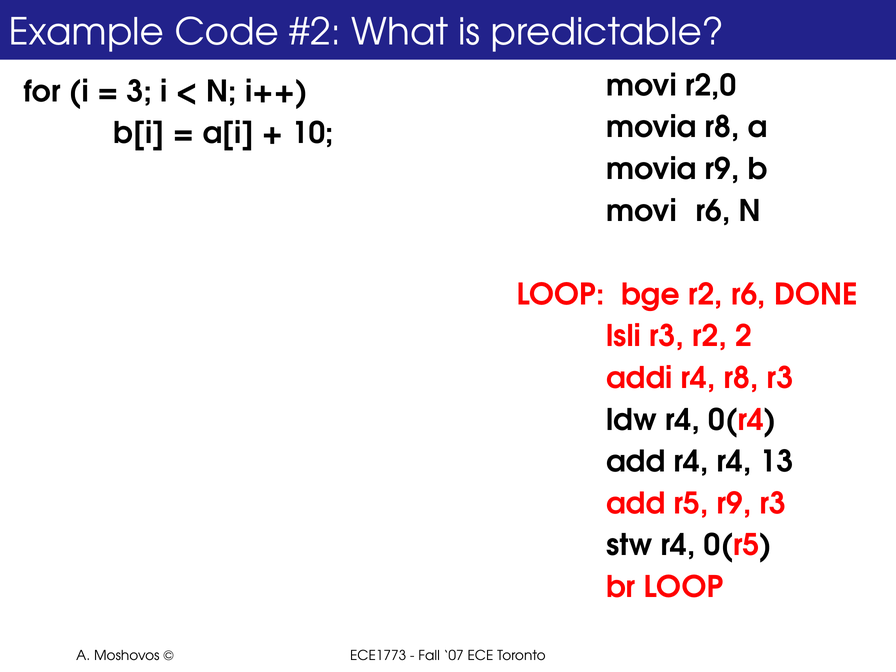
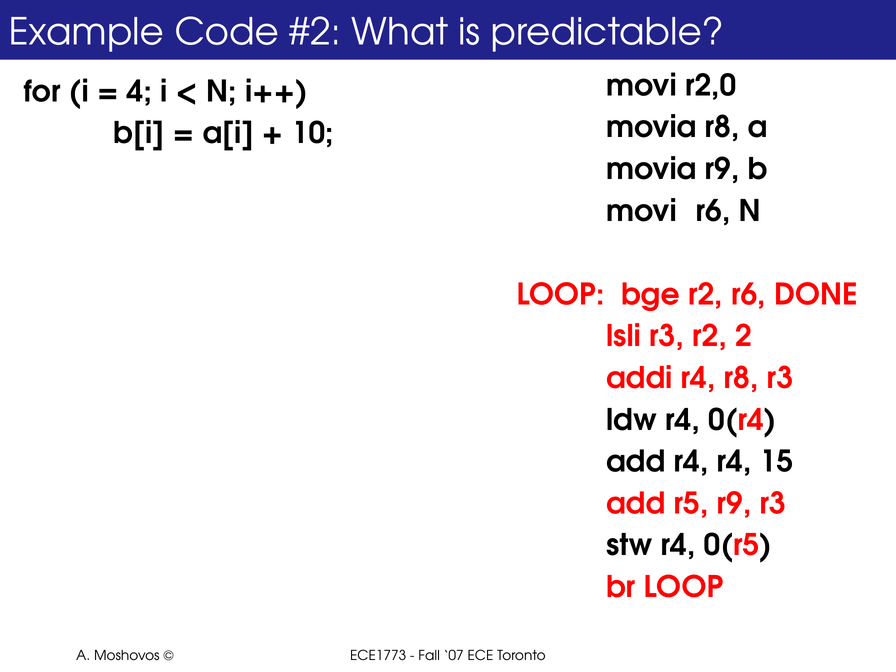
3: 3 -> 4 (139, 92)
13: 13 -> 15 (777, 462)
